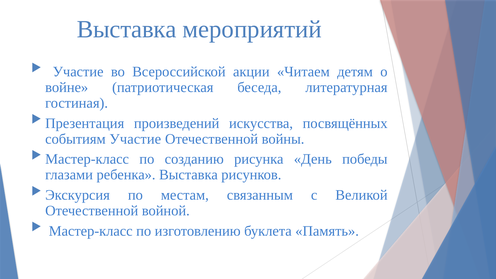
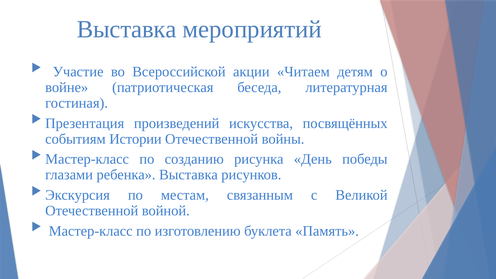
событиям Участие: Участие -> Истории (135, 139)
